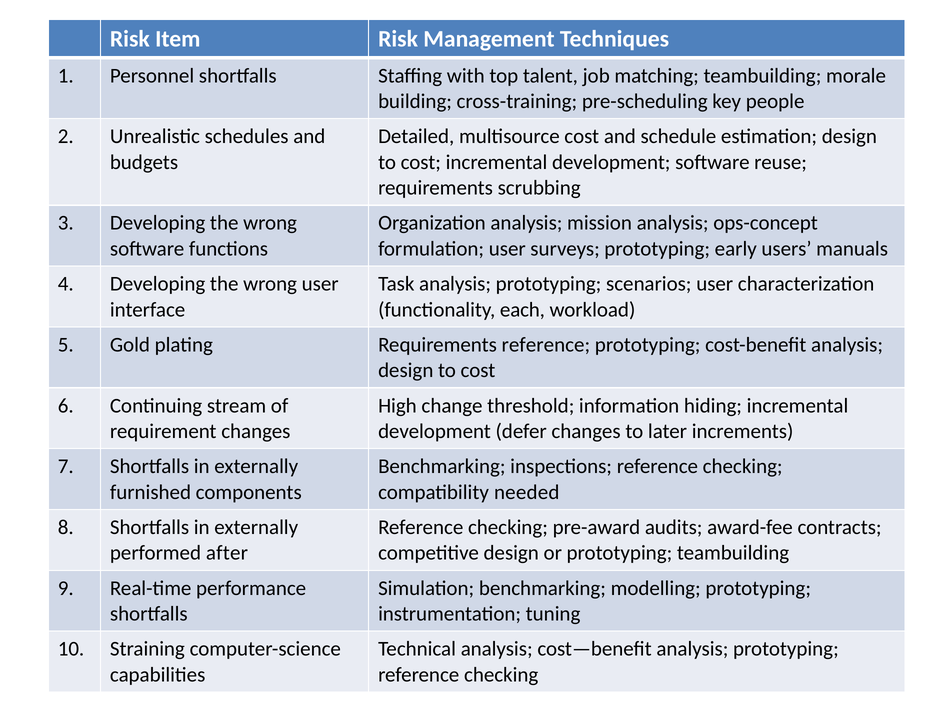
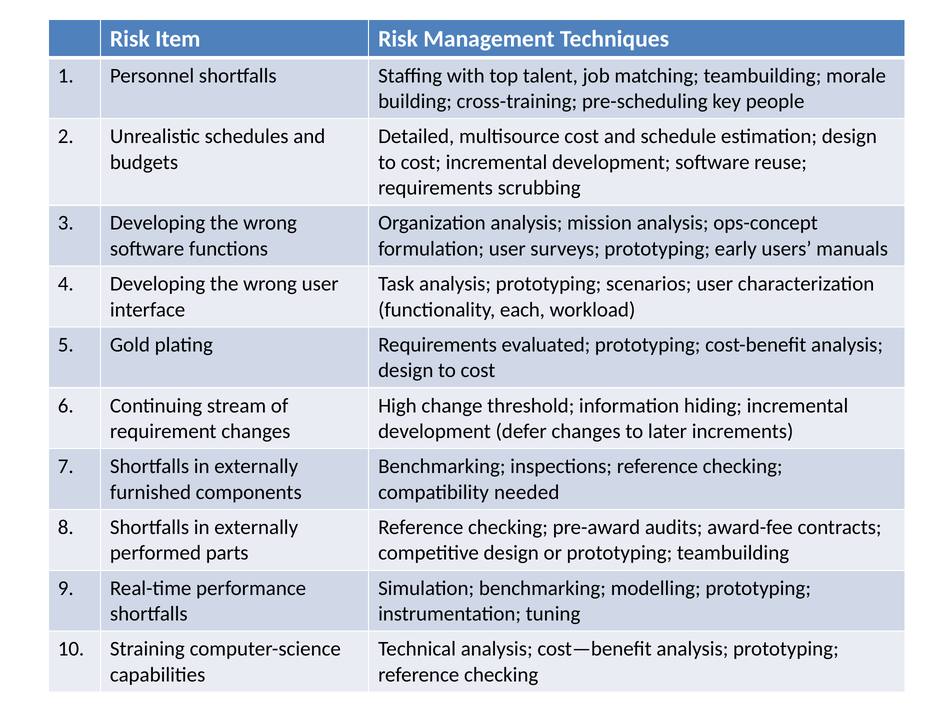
Requirements reference: reference -> evaluated (546, 345)
after: after -> parts (227, 553)
